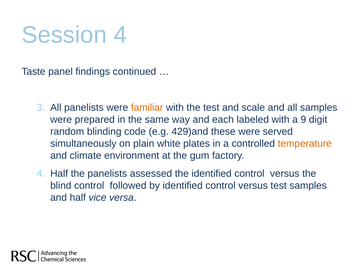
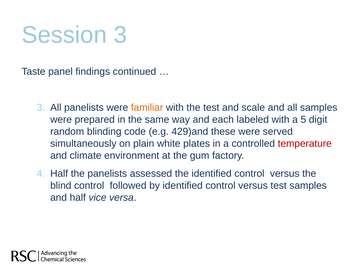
Session 4: 4 -> 3 (120, 35)
9: 9 -> 5 (303, 120)
temperature colour: orange -> red (305, 144)
